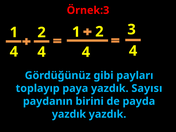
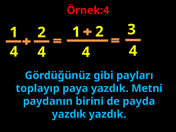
Örnek:3: Örnek:3 -> Örnek:4 (88, 10)
Sayısı: Sayısı -> Metni (147, 88)
